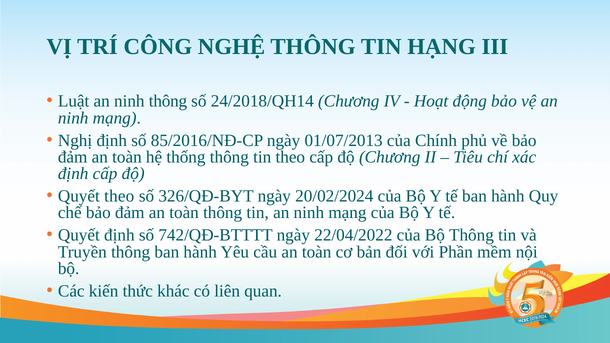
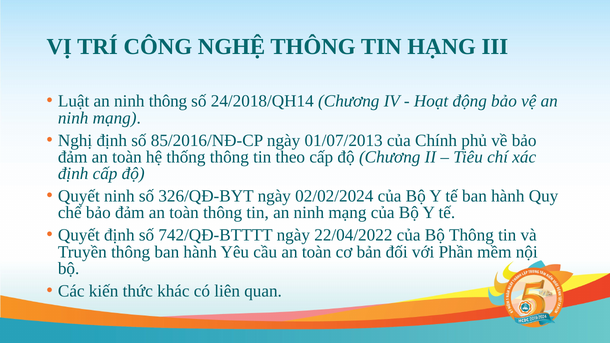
Quyết theo: theo -> ninh (119, 196)
20/02/2024: 20/02/2024 -> 02/02/2024 (334, 196)
